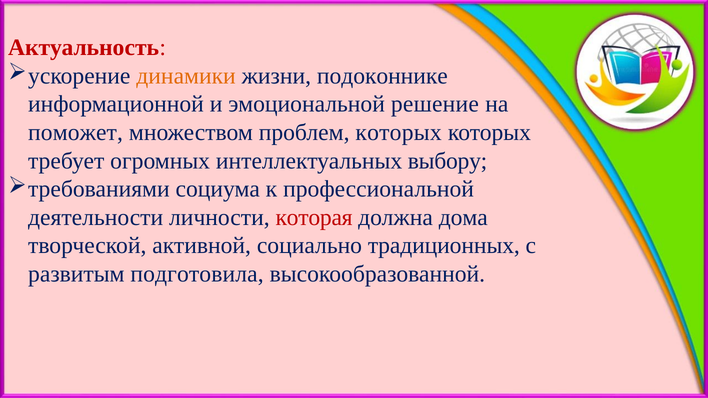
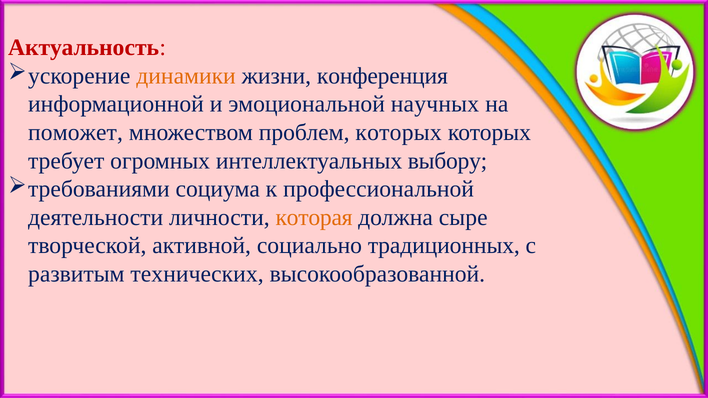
подоконнике: подоконнике -> конференция (382, 76)
решение: решение -> научных (435, 104)
которая colour: red -> orange (314, 218)
дома: дома -> сыре (463, 218)
подготовила: подготовила -> технических (197, 274)
